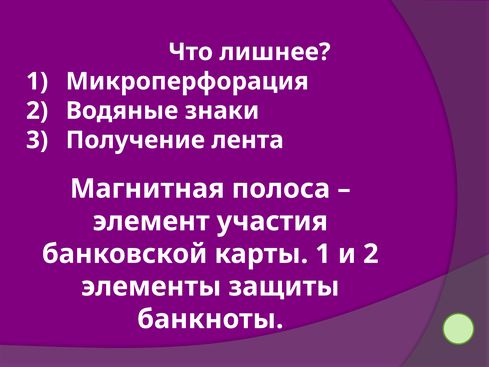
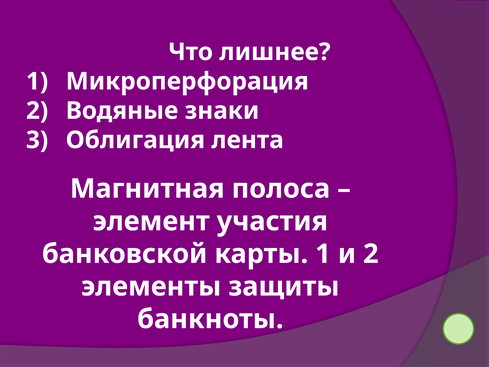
Получение: Получение -> Облигация (135, 140)
